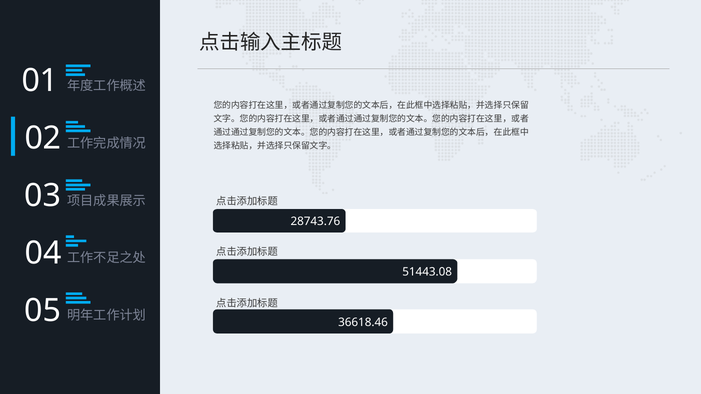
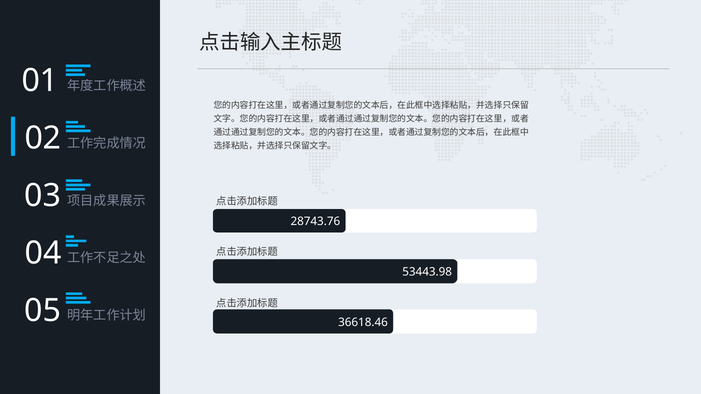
51443.08: 51443.08 -> 53443.98 (427, 272)
